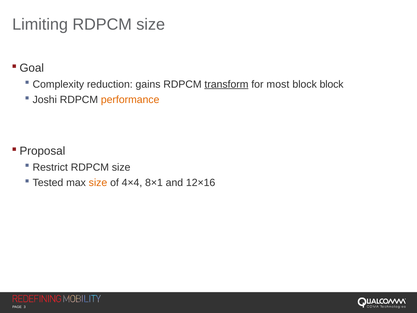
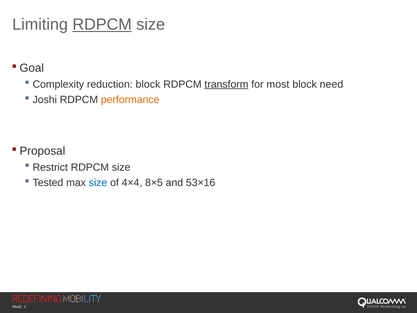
RDPCM underline: none -> present (102, 25)
reduction gains: gains -> block (148, 84)
block block: block -> need (331, 84)
size colour: orange -> blue (98, 183)
8×1: 8×1 -> 8×5 (154, 183)
12×16: 12×16 -> 53×16 (201, 183)
